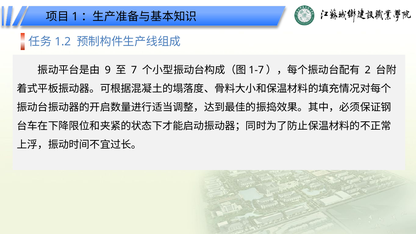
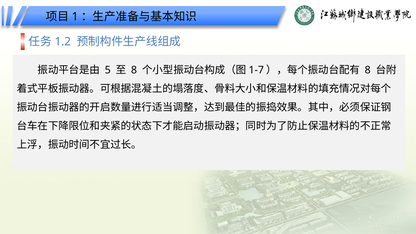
9: 9 -> 5 (108, 70)
7: 7 -> 8 (134, 70)
2: 2 -> 8 (368, 70)
